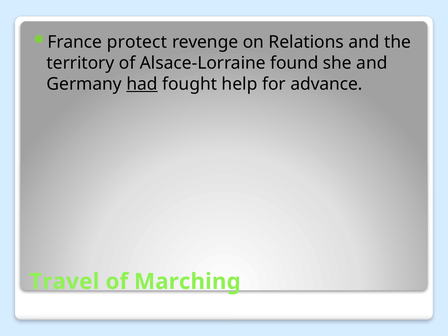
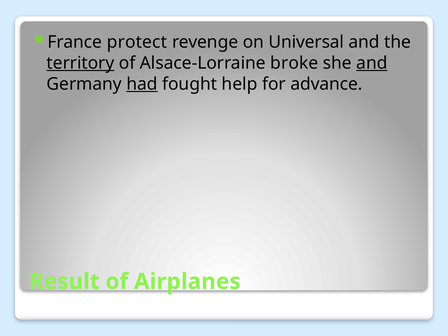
Relations: Relations -> Universal (306, 42)
territory underline: none -> present (80, 63)
found: found -> broke (294, 63)
and underline: none -> present (372, 63)
Travel: Travel -> Result (64, 282)
Marching: Marching -> Airplanes (187, 282)
